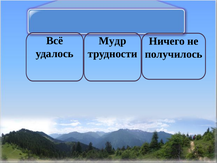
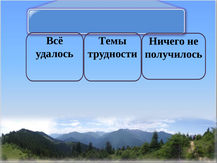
Мудр: Мудр -> Темы (113, 41)
